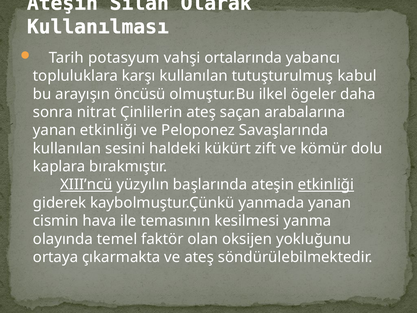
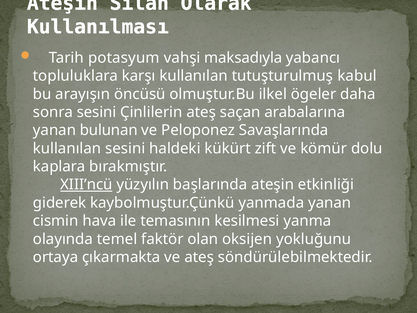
ortalarında: ortalarında -> maksadıyla (243, 58)
sonra nitrat: nitrat -> sesini (97, 112)
yanan etkinliği: etkinliği -> bulunan (109, 130)
etkinliği underline: present -> none (326, 185)
